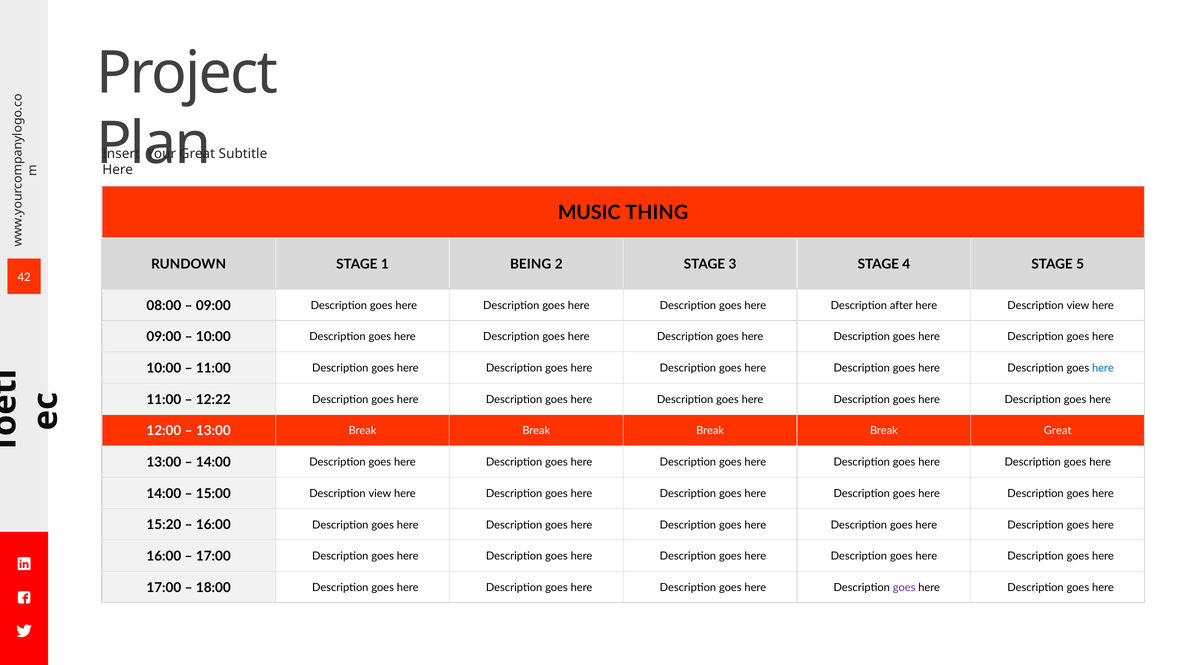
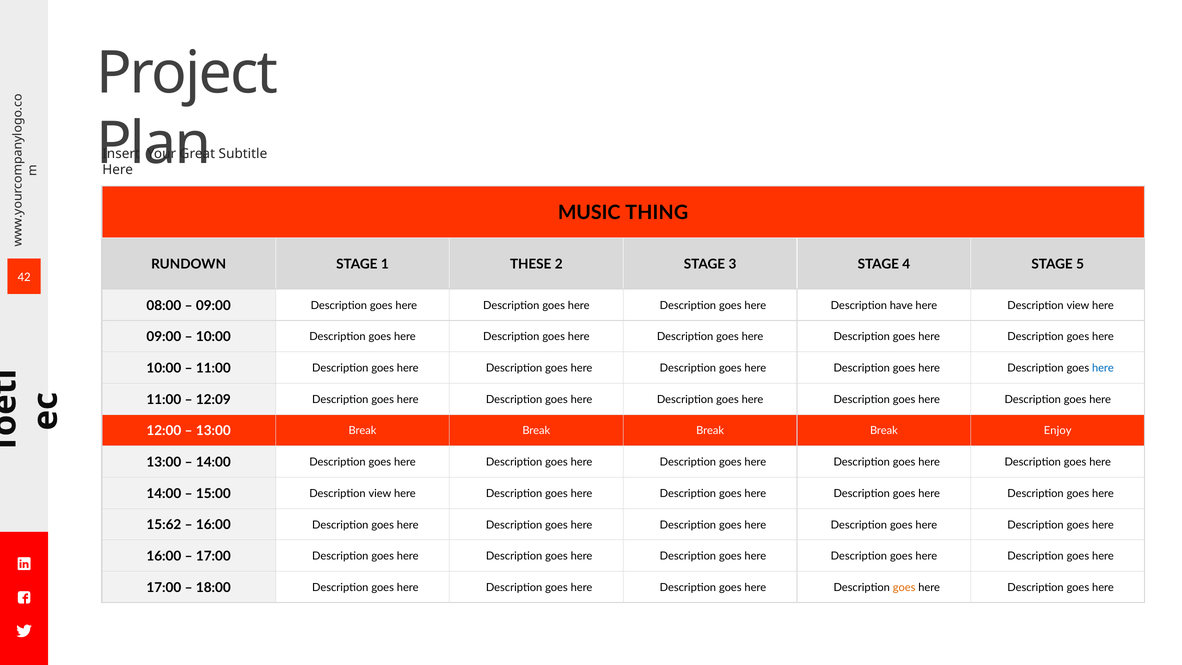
BEING: BEING -> THESE (531, 264)
after: after -> have (901, 305)
12:22: 12:22 -> 12:09 (213, 400)
Break Great: Great -> Enjoy (1058, 431)
15:20: 15:20 -> 15:62 (164, 525)
goes colour: purple -> orange (904, 587)
